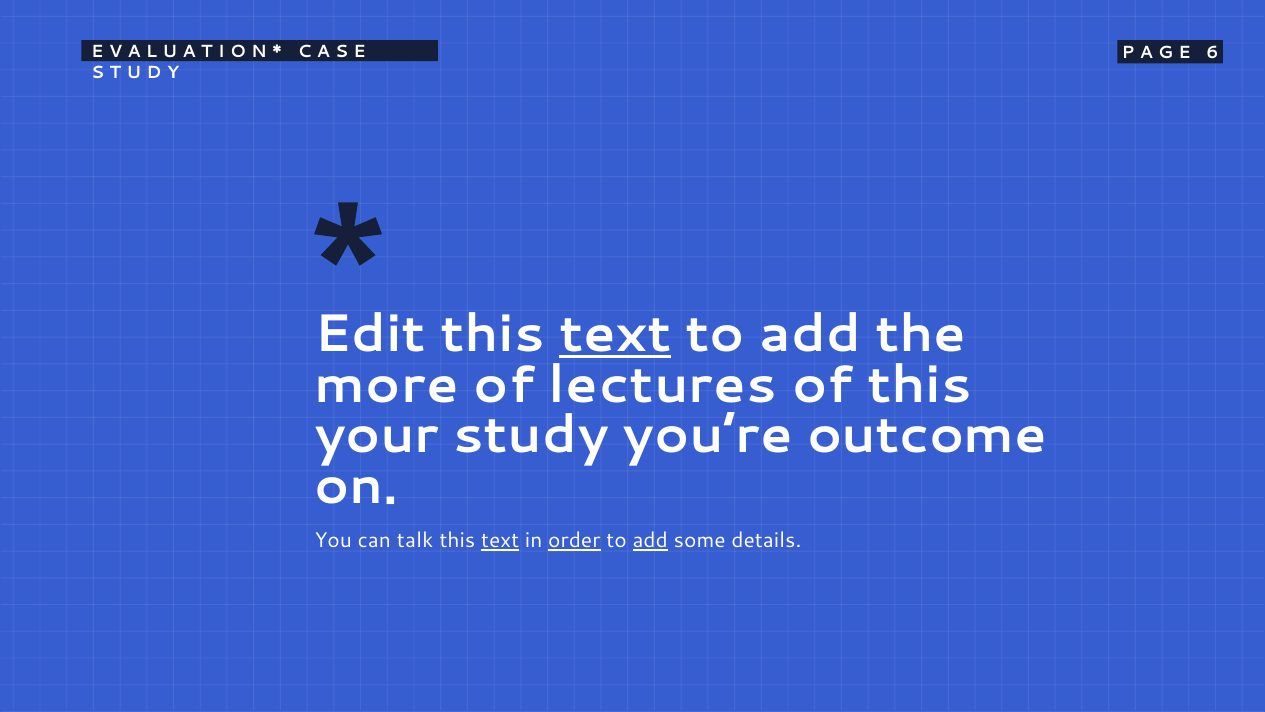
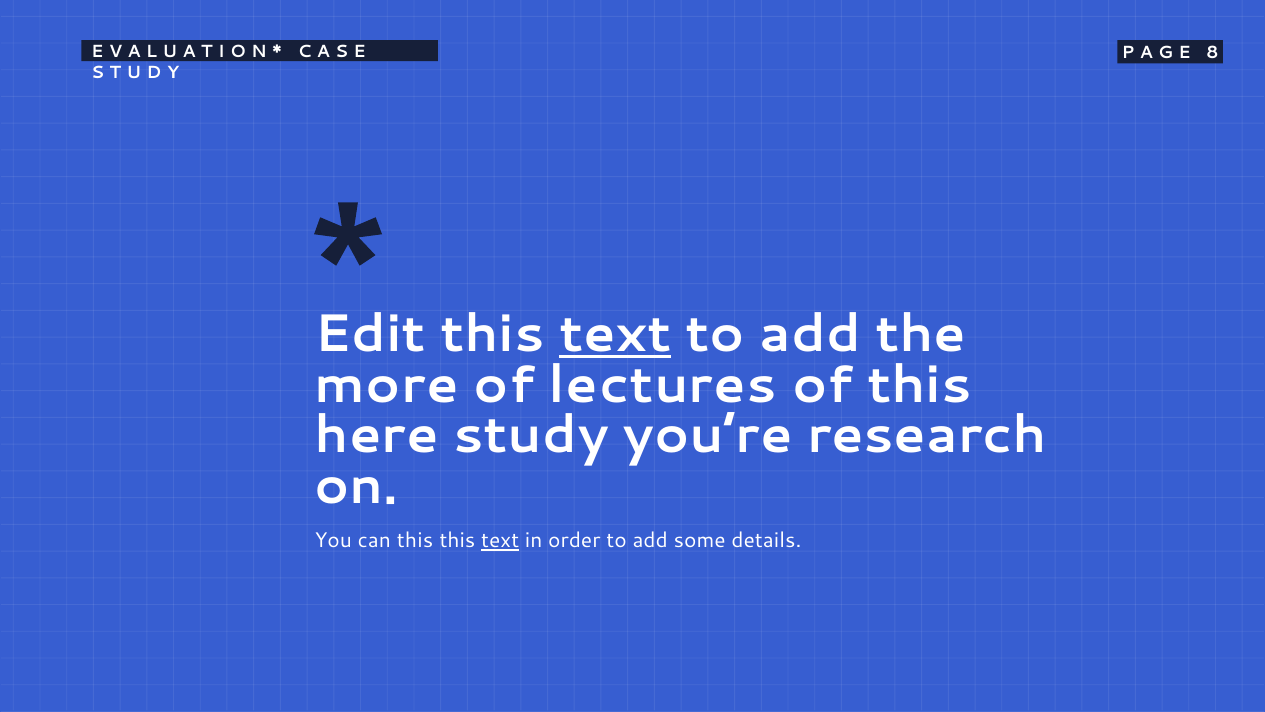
6: 6 -> 8 (1212, 53)
your: your -> here (377, 435)
outcome: outcome -> research (927, 435)
can talk: talk -> this (415, 541)
order underline: present -> none (574, 541)
add underline: present -> none (650, 541)
